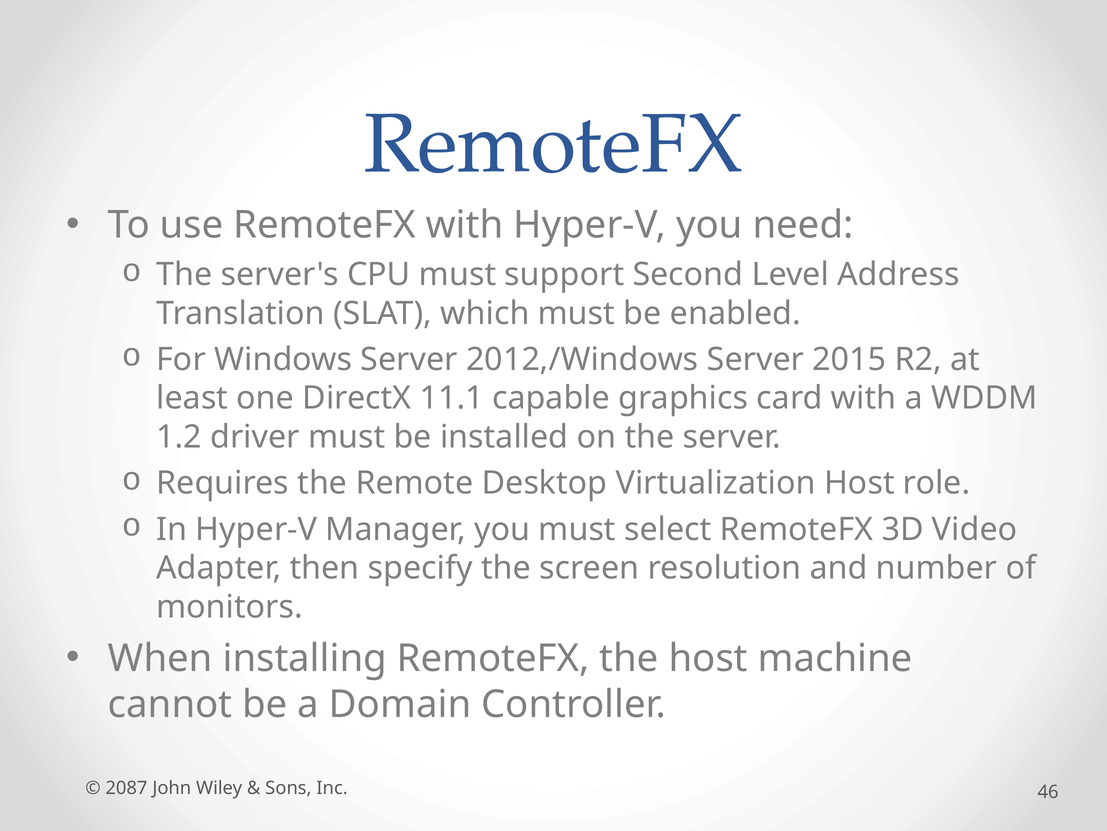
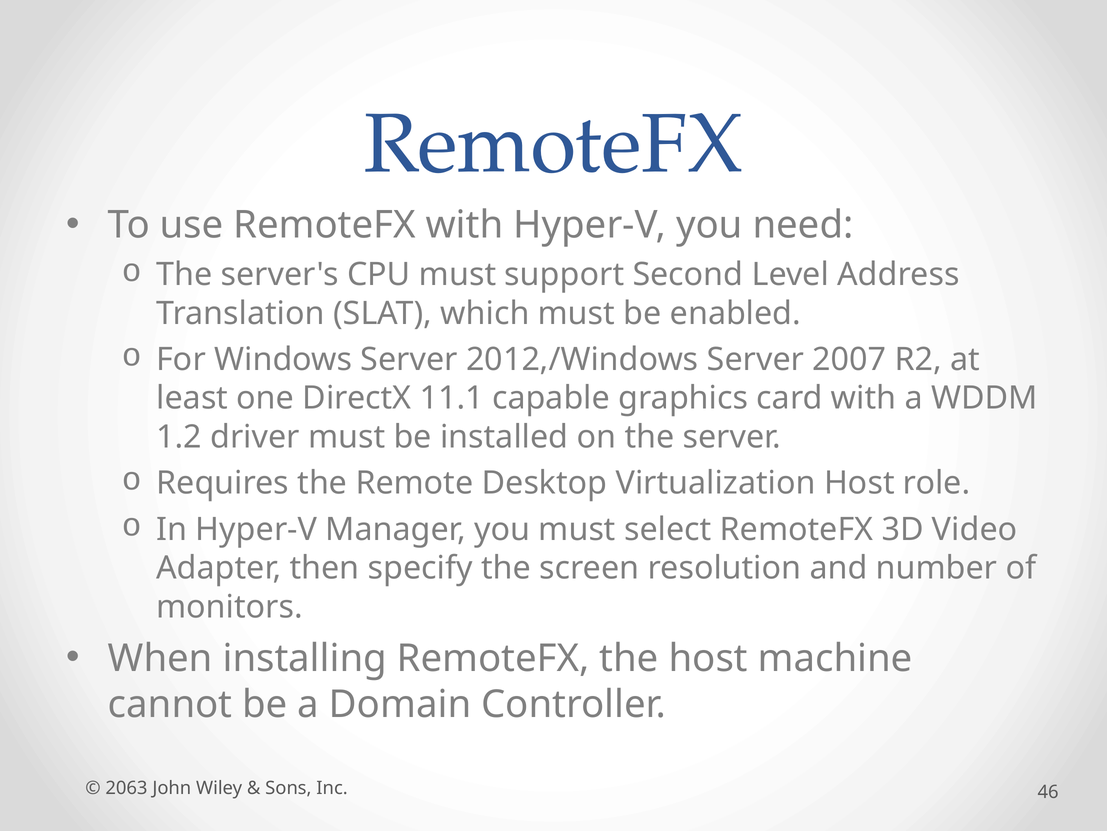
2015: 2015 -> 2007 (849, 359)
2087: 2087 -> 2063 (126, 788)
